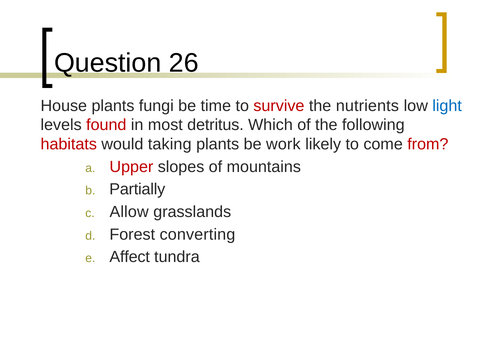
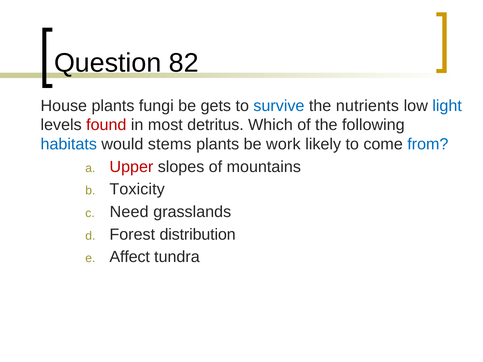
26: 26 -> 82 (184, 63)
time: time -> gets (216, 106)
survive colour: red -> blue (279, 106)
habitats colour: red -> blue (69, 144)
taking: taking -> stems (170, 144)
from colour: red -> blue (428, 144)
Partially: Partially -> Toxicity (137, 189)
Allow: Allow -> Need (129, 212)
converting: converting -> distribution (198, 235)
